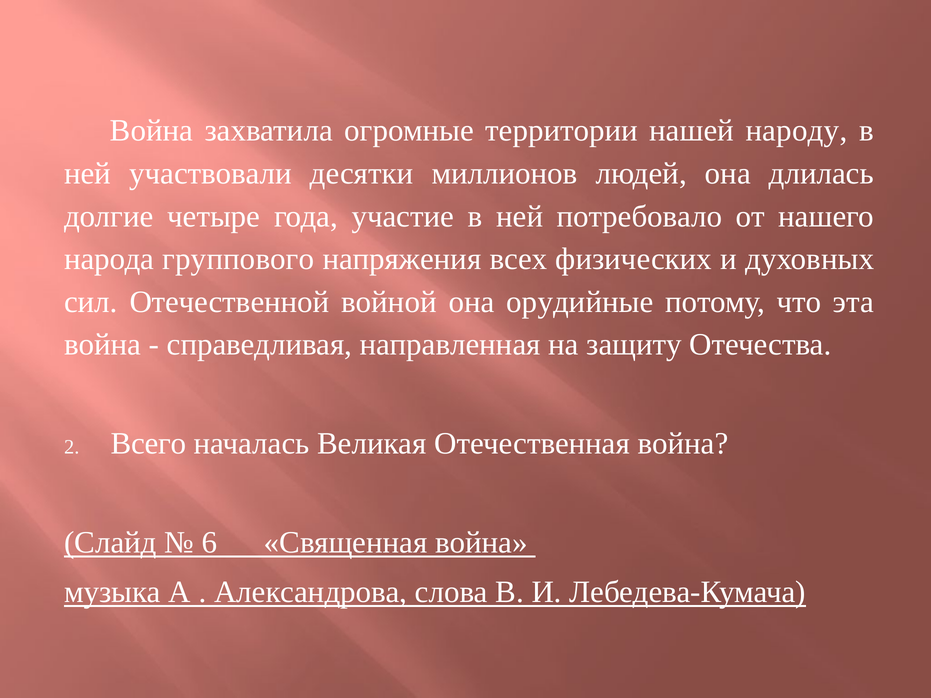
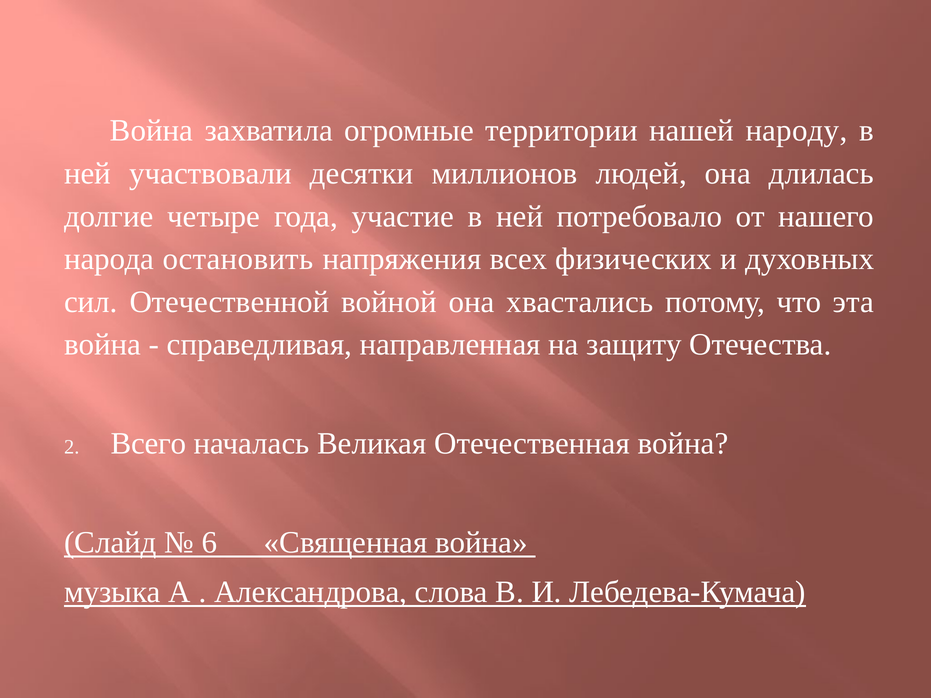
группового: группового -> остановить (238, 259)
орудийные: орудийные -> хвастались (580, 302)
